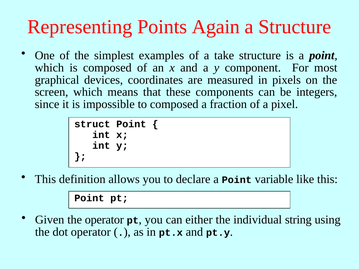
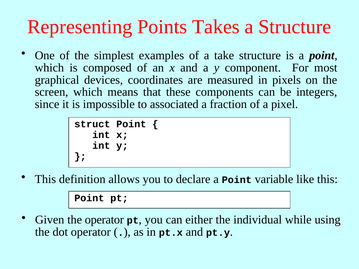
Again: Again -> Takes (216, 27)
to composed: composed -> associated (174, 104)
string: string -> while (298, 220)
